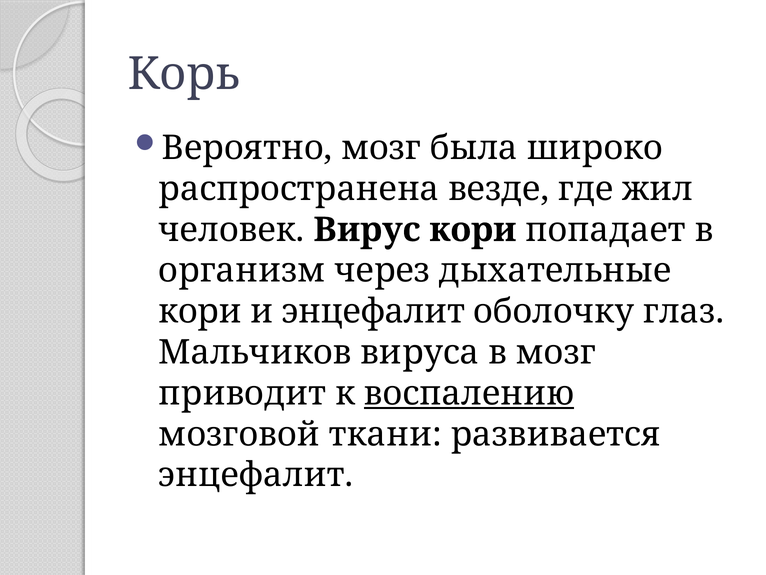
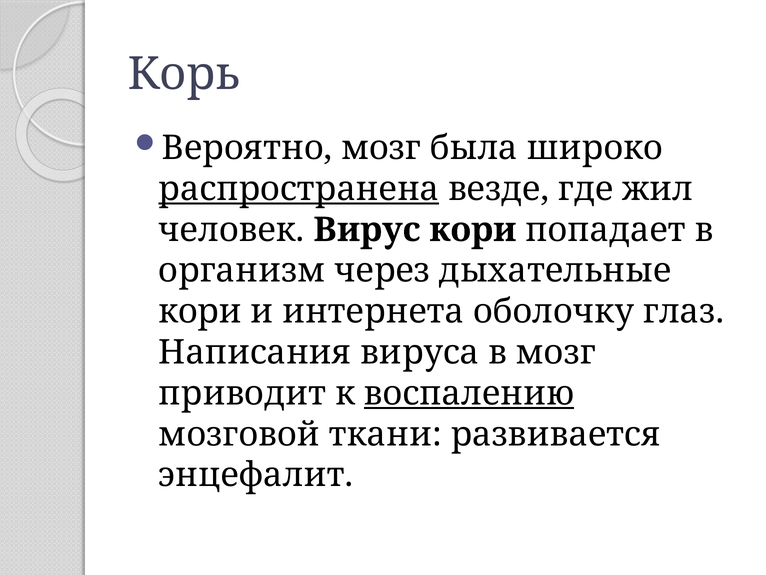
распространена underline: none -> present (299, 189)
и энцефалит: энцефалит -> интернета (373, 311)
Мальчиков: Мальчиков -> Написания (255, 352)
